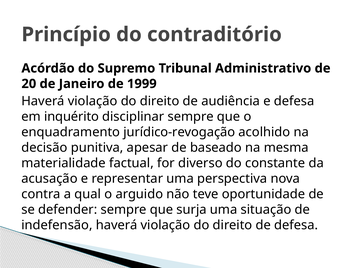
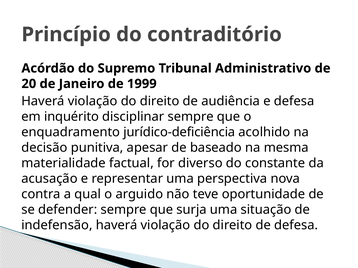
jurídico-revogação: jurídico-revogação -> jurídico-deficiência (179, 132)
